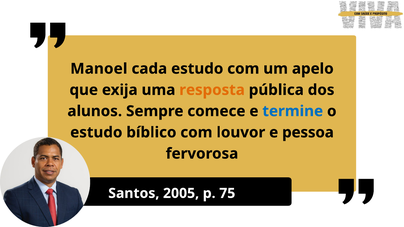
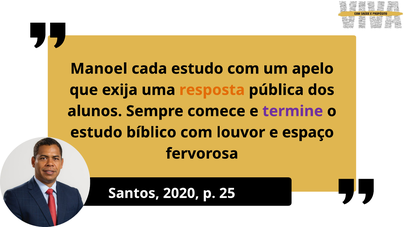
termine colour: blue -> purple (293, 111)
pessoa: pessoa -> espaço (308, 133)
2005: 2005 -> 2020 (181, 194)
75: 75 -> 25 (227, 194)
